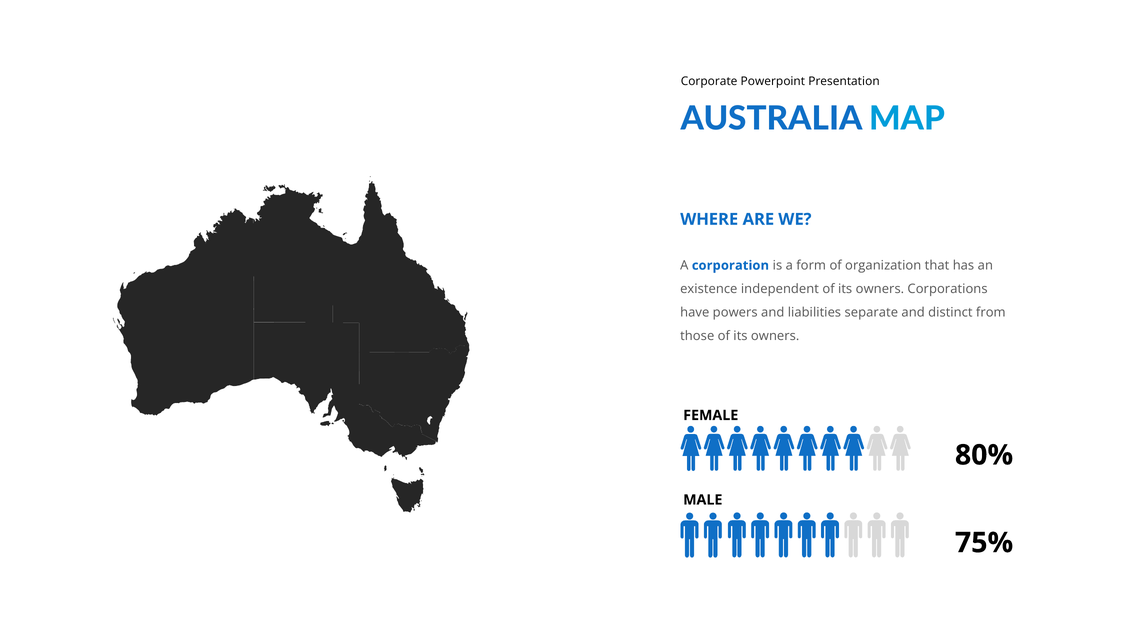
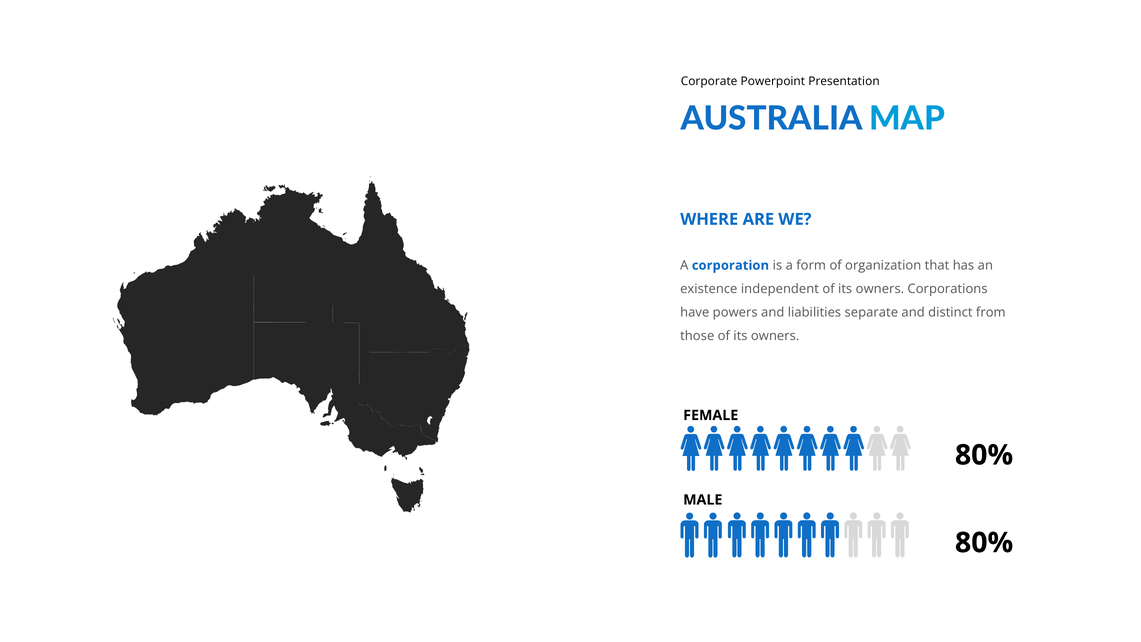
75%: 75% -> 80% (984, 543)
